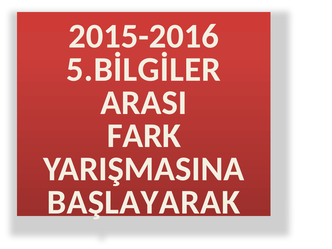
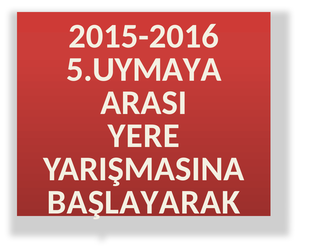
5.BİLGİLER: 5.BİLGİLER -> 5.UYMAYA (144, 69)
FARK: FARK -> YERE (144, 136)
